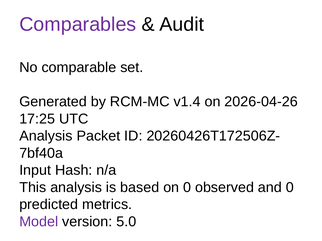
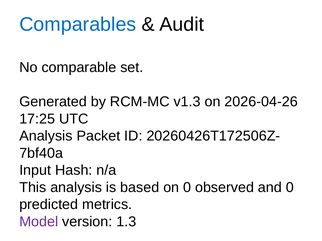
Comparables colour: purple -> blue (78, 24)
v1.4: v1.4 -> v1.3 (187, 102)
5.0: 5.0 -> 1.3 (126, 222)
